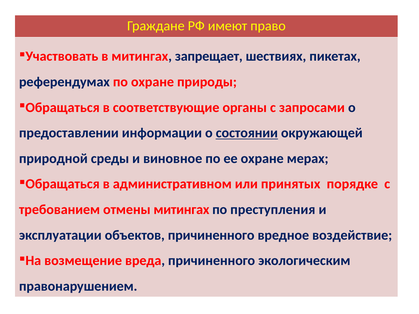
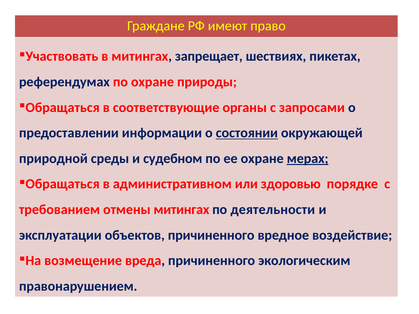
виновное: виновное -> судебном (173, 159)
мерах underline: none -> present (308, 159)
принятых: принятых -> здоровью (291, 184)
преступления: преступления -> деятельности (273, 210)
